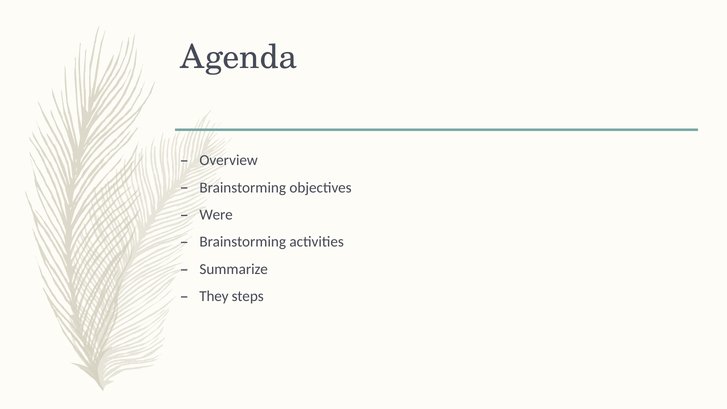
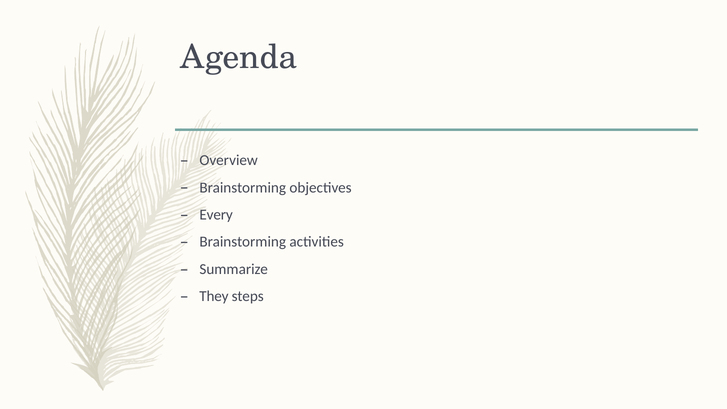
Were: Were -> Every (216, 215)
